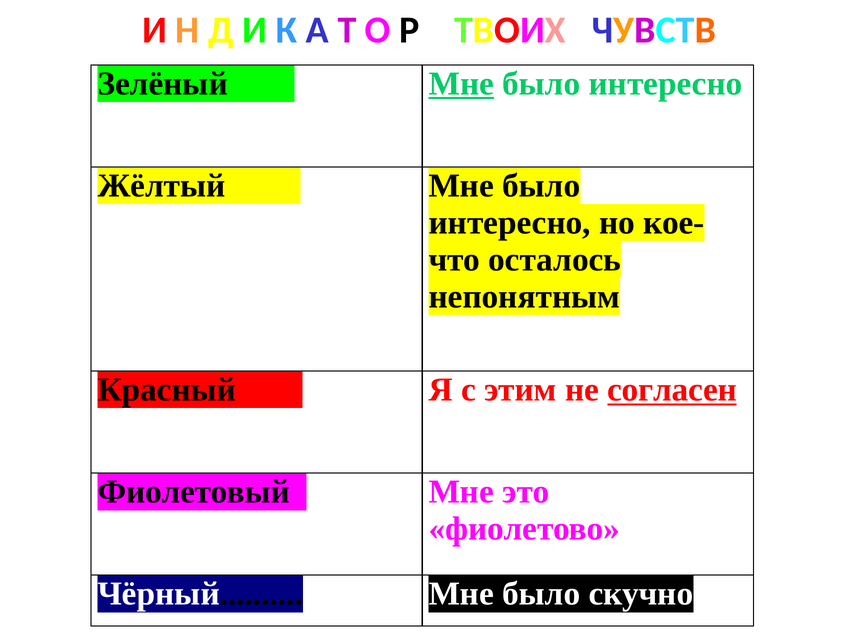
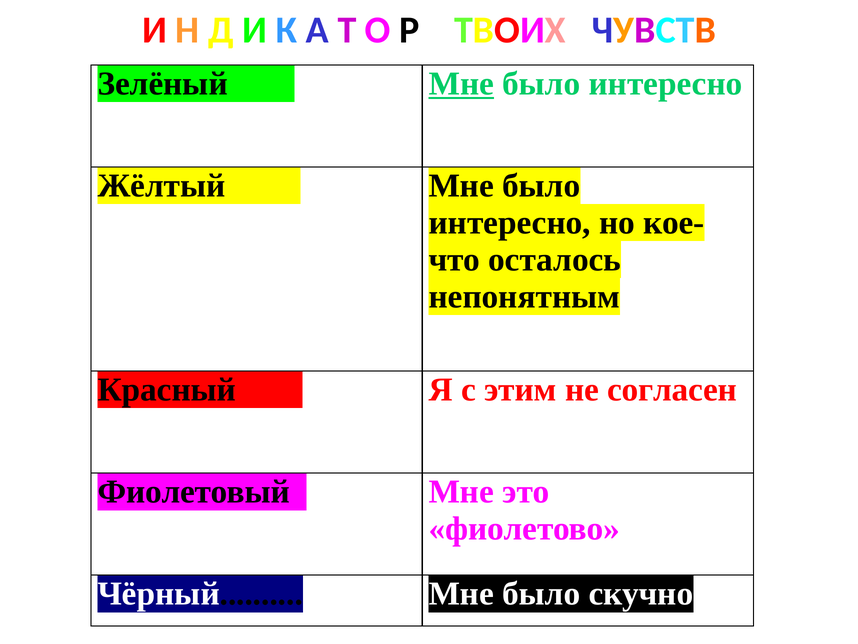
согласен underline: present -> none (672, 390)
